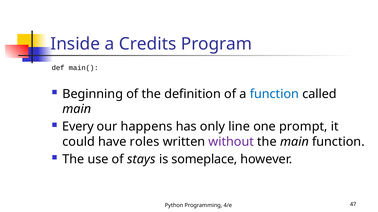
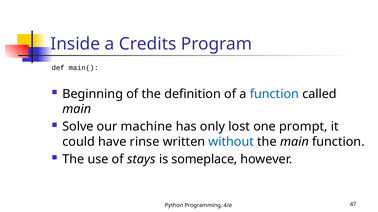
Every: Every -> Solve (78, 127)
happens: happens -> machine (147, 127)
line: line -> lost (239, 127)
roles: roles -> rinse (145, 142)
without colour: purple -> blue (231, 142)
